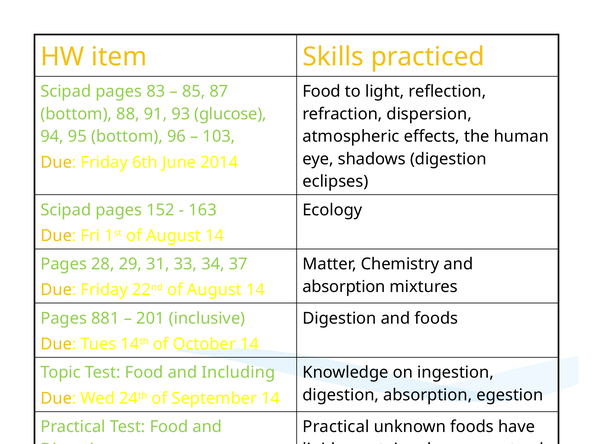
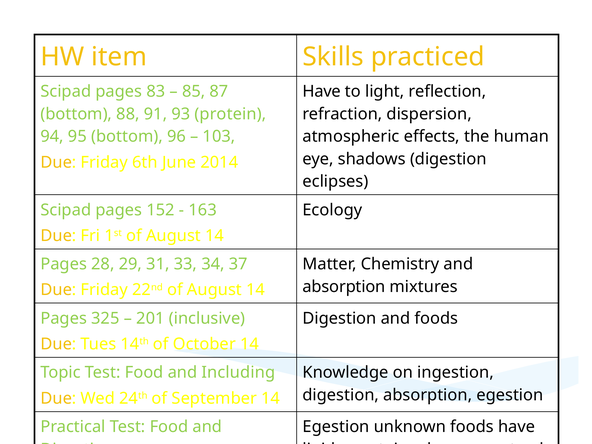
Food: Food -> Have (322, 92)
93 glucose: glucose -> protein (230, 114)
881: 881 -> 325 (105, 318)
Practical: Practical -> Egestion (336, 427)
